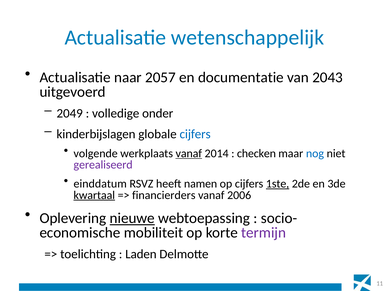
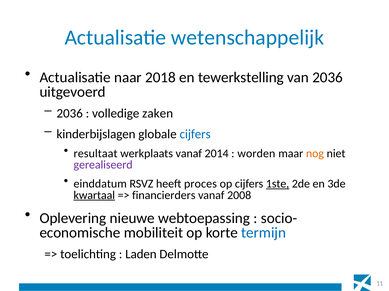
2057: 2057 -> 2018 (160, 78)
documentatie: documentatie -> tewerkstelling (241, 78)
van 2043: 2043 -> 2036 (328, 78)
2049: 2049 -> 2036 (70, 114)
onder: onder -> zaken (158, 114)
volgende: volgende -> resultaat (96, 154)
vanaf underline: present -> none (189, 154)
checken: checken -> worden (256, 154)
nog colour: blue -> orange (315, 154)
namen: namen -> proces (200, 184)
2006: 2006 -> 2008 (239, 196)
nieuwe underline: present -> none (132, 219)
termijn colour: purple -> blue (264, 233)
